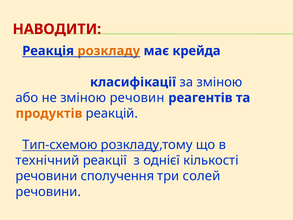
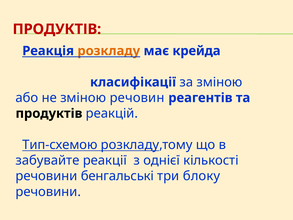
НАВОДИТИ: НАВОДИТИ -> ПРОДУКТІВ (57, 29)
продуктів colour: orange -> black (49, 113)
технічний: технічний -> забувайте (47, 160)
сполучення: сполучення -> бенгальські (117, 176)
солей: солей -> блоку (202, 176)
